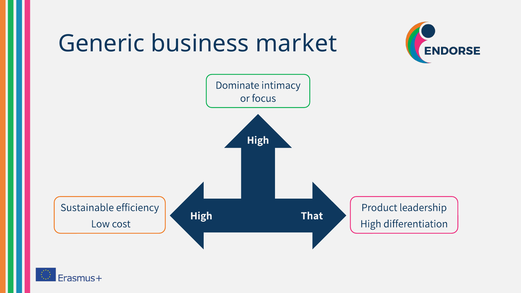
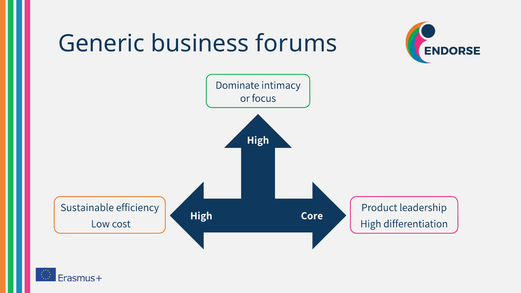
market: market -> forums (296, 44)
That: That -> Core (312, 216)
